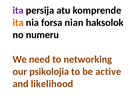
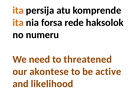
ita colour: purple -> orange (18, 10)
nian: nian -> rede (74, 23)
networking: networking -> threatened (88, 59)
psikolojia: psikolojia -> akontese (49, 72)
